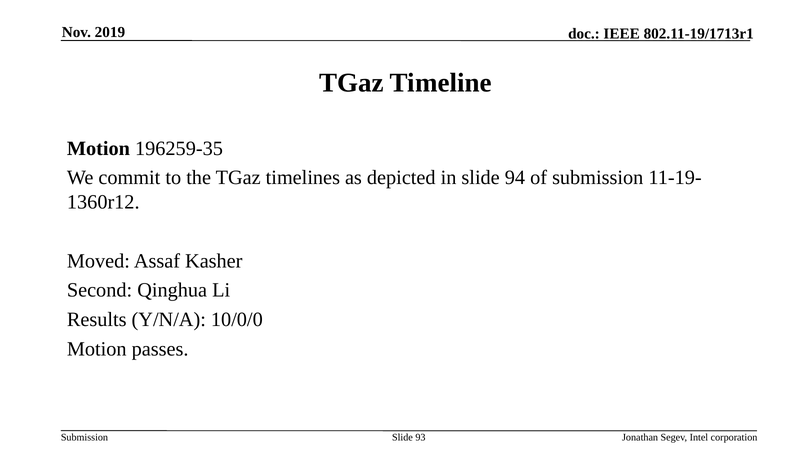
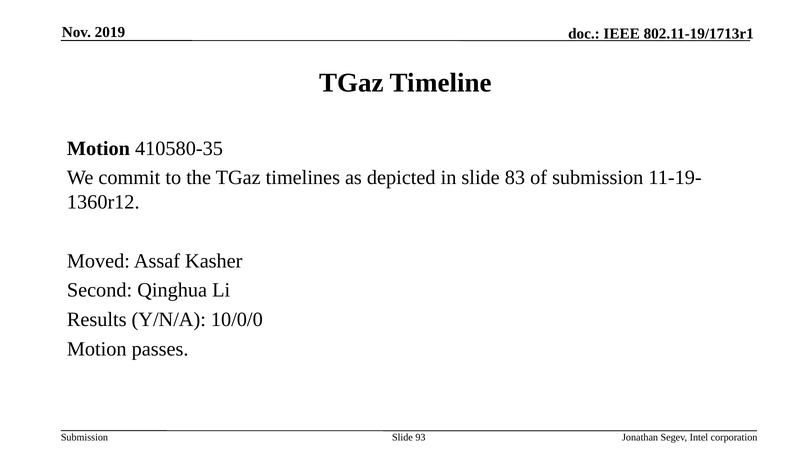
196259-35: 196259-35 -> 410580-35 (179, 148)
94: 94 -> 83 (515, 178)
